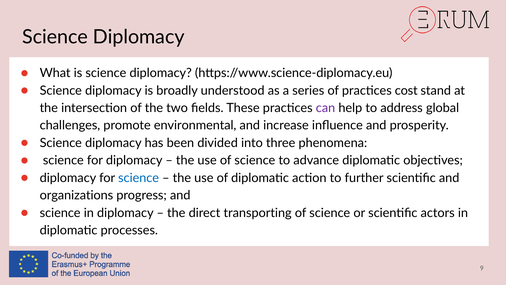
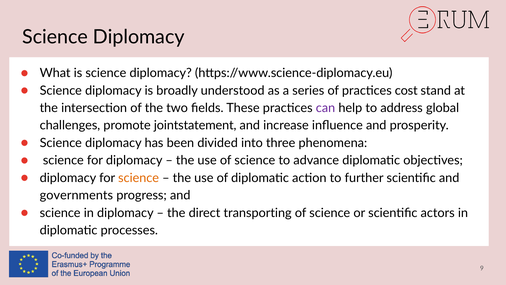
environmental: environmental -> jointstatement (195, 125)
science colour: blue -> orange (139, 178)
organizations: organizations -> governments (76, 195)
